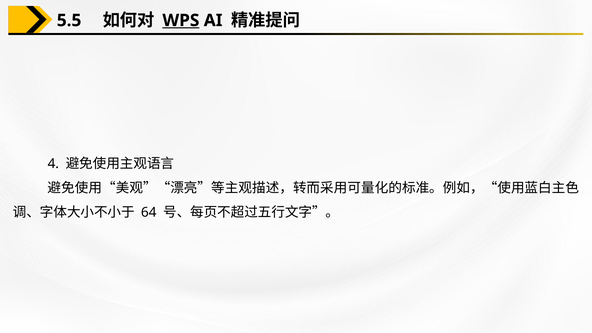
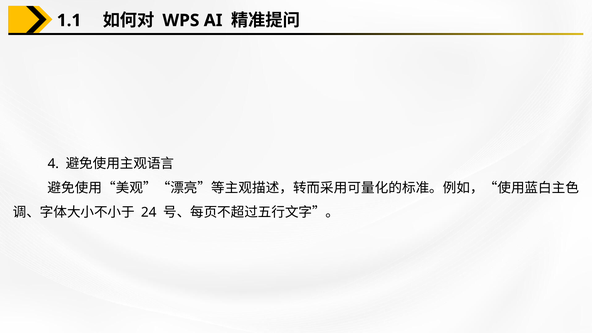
5.5: 5.5 -> 1.1 (69, 20)
WPS underline: present -> none (181, 20)
64: 64 -> 24 (149, 212)
